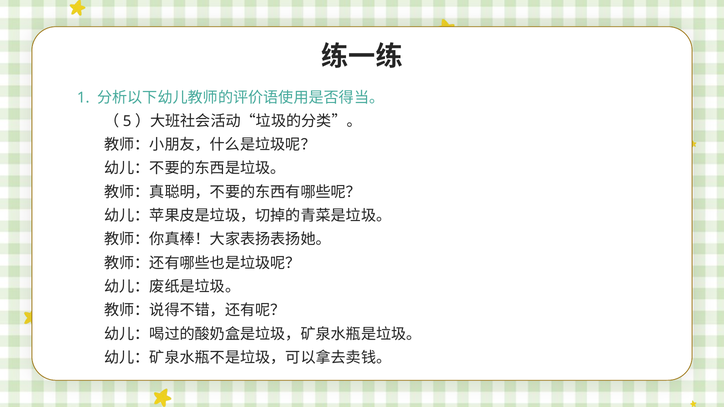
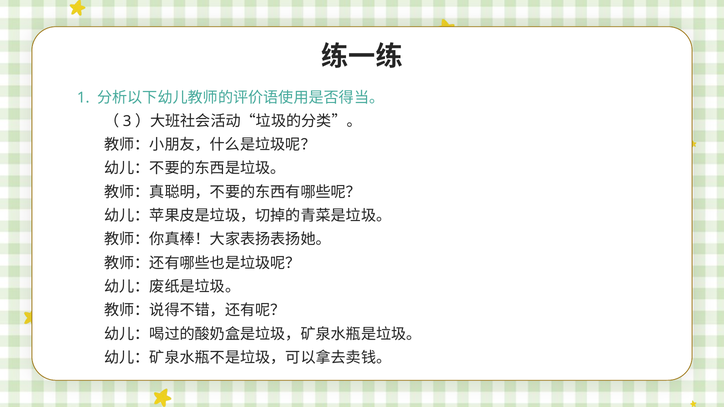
5: 5 -> 3 (127, 121)
